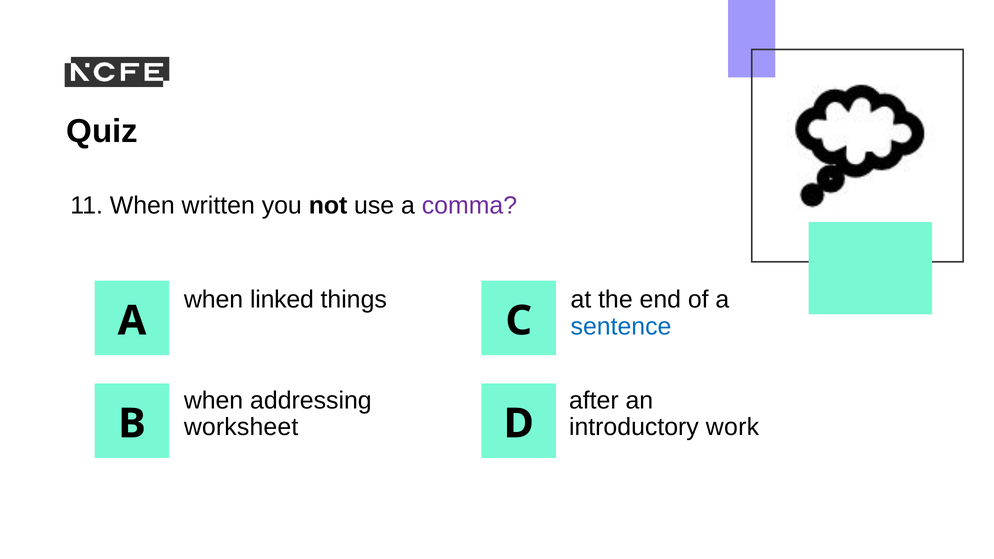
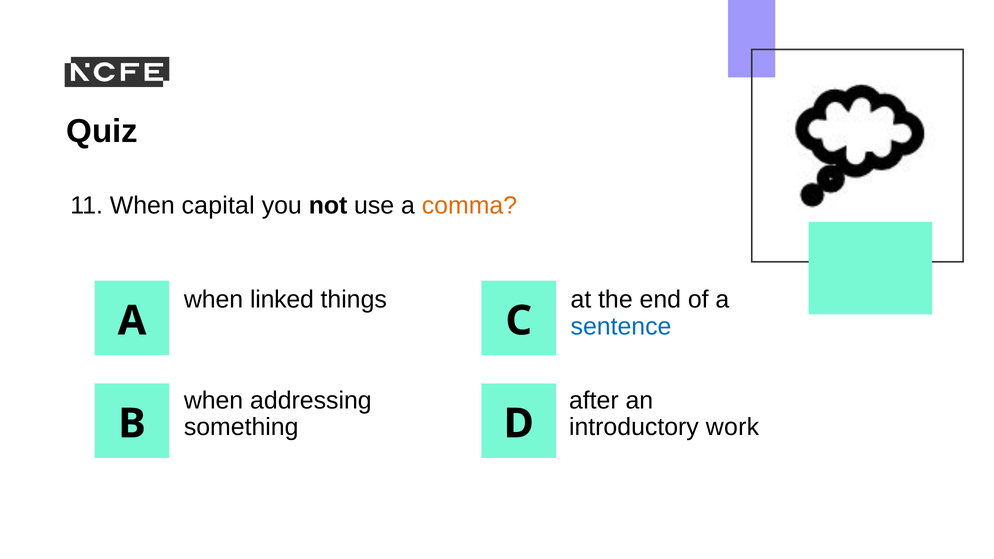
written: written -> capital (218, 206)
comma colour: purple -> orange (469, 206)
worksheet: worksheet -> something (241, 427)
